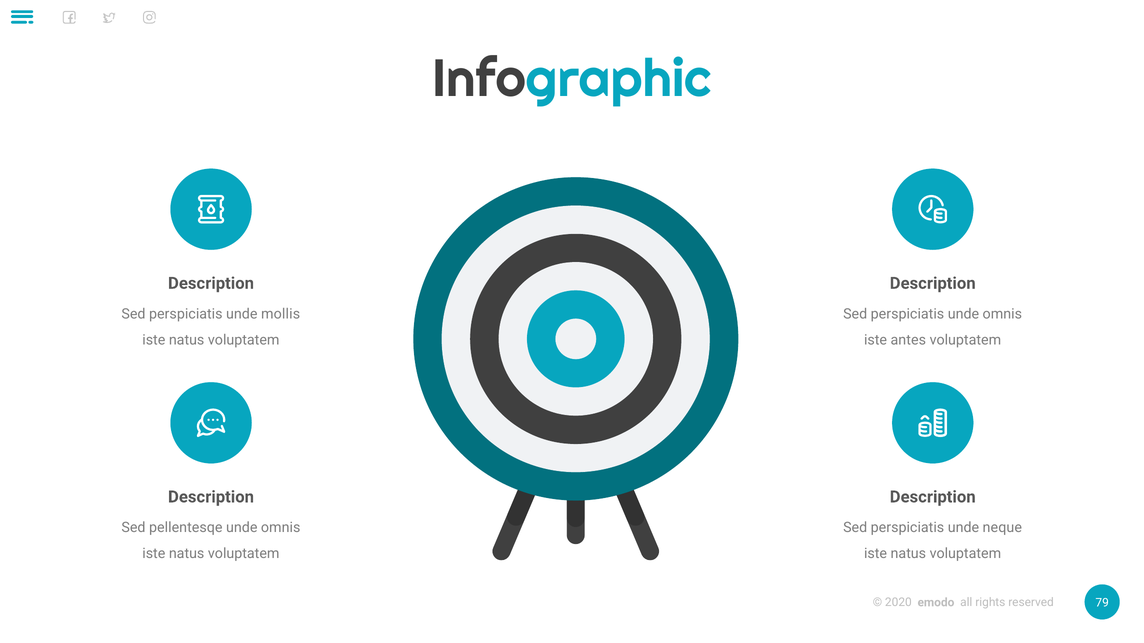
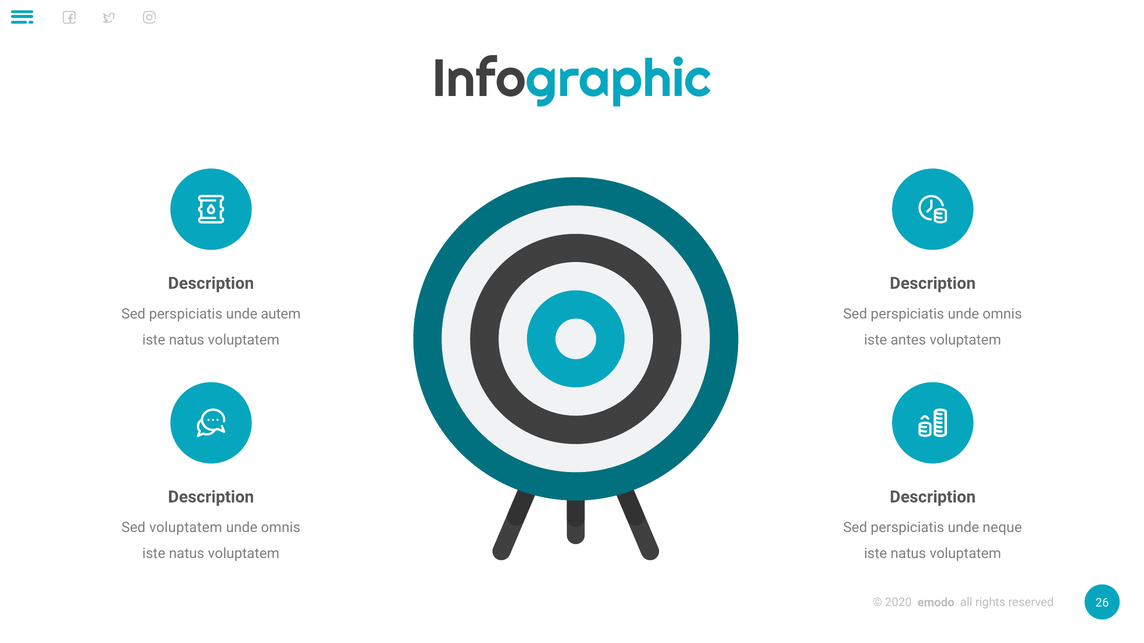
mollis: mollis -> autem (281, 314)
Sed pellentesqe: pellentesqe -> voluptatem (186, 528)
79: 79 -> 26 (1102, 603)
